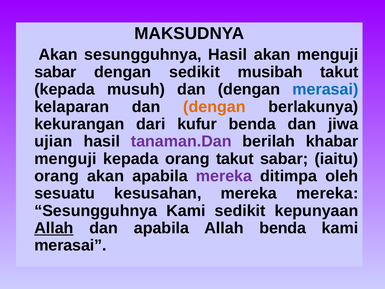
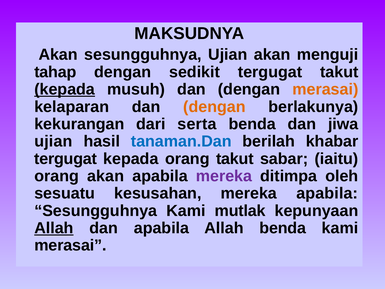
sesungguhnya Hasil: Hasil -> Ujian (228, 55)
sabar: sabar -> tahap (55, 72)
sedikit musibah: musibah -> tergugat (270, 72)
kepada underline: none -> present (65, 89)
merasai colour: blue -> orange (325, 89)
kufur: kufur -> serta (197, 124)
tanaman.Dan colour: purple -> blue (181, 141)
menguji: menguji -> tergugat (66, 159)
mereka mereka: mereka -> apabila (327, 193)
Kami sedikit: sedikit -> mutlak (240, 211)
